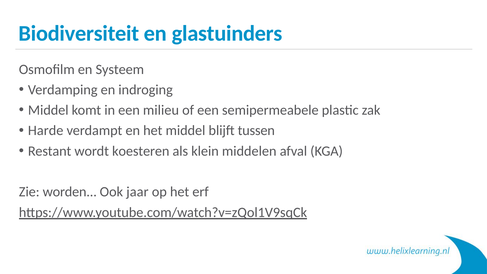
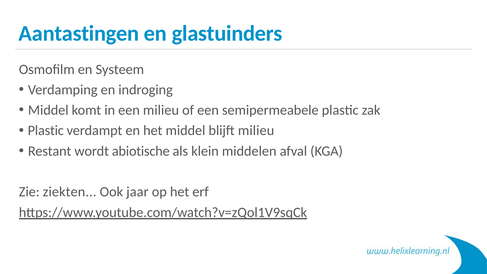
Biodiversiteit: Biodiversiteit -> Aantastingen (79, 33)
Harde: Harde -> Plastic (46, 131)
blijft tussen: tussen -> milieu (256, 131)
koesteren: koesteren -> abiotische (141, 151)
worden: worden -> ziekten (70, 192)
